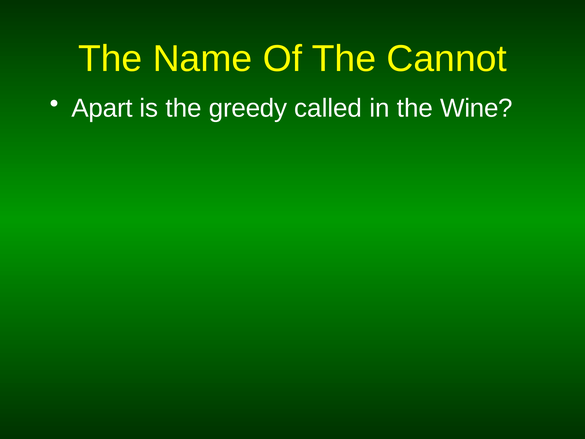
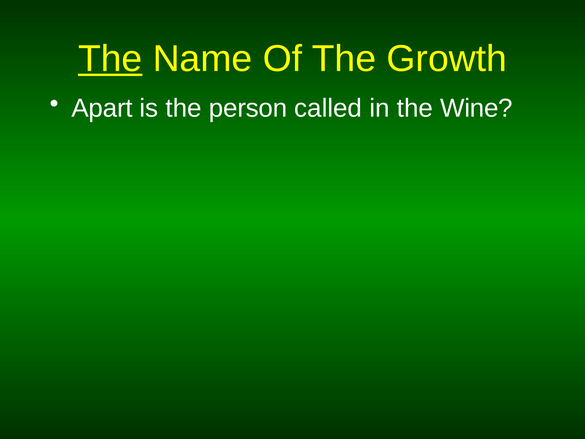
The underline: none -> present (110, 59)
Cannot: Cannot -> Growth (447, 59)
greedy: greedy -> person (248, 108)
